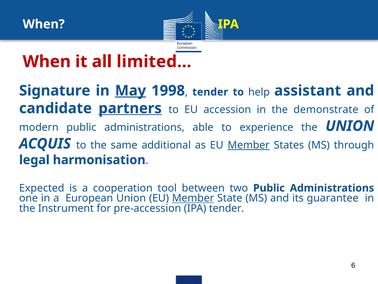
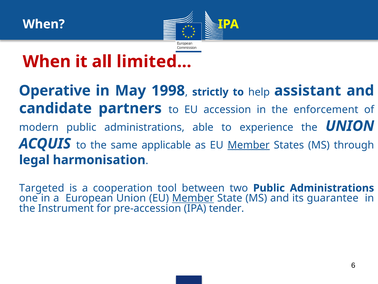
Signature: Signature -> Operative (55, 90)
May underline: present -> none (131, 90)
1998 tender: tender -> strictly (210, 92)
partners underline: present -> none (130, 108)
demonstrate: demonstrate -> enforcement (326, 110)
additional: additional -> applicable (166, 145)
Expected: Expected -> Targeted (42, 188)
